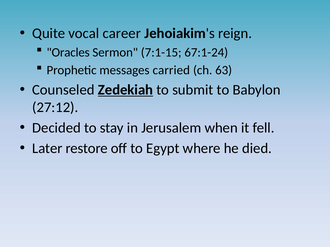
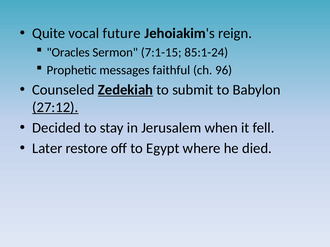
career: career -> future (122, 33)
67:1-24: 67:1-24 -> 85:1-24 (206, 52)
carried: carried -> faithful (171, 70)
63: 63 -> 96 (224, 70)
27:12 underline: none -> present (55, 108)
